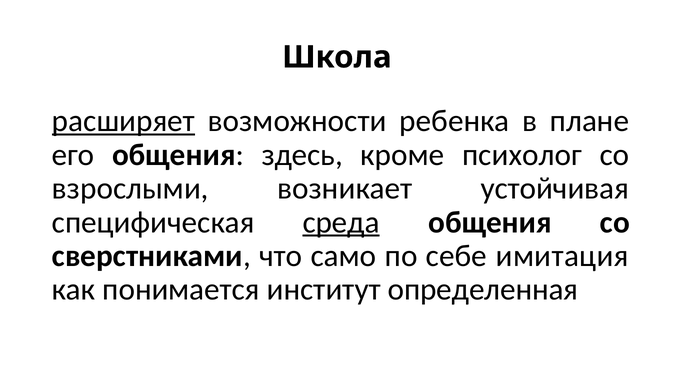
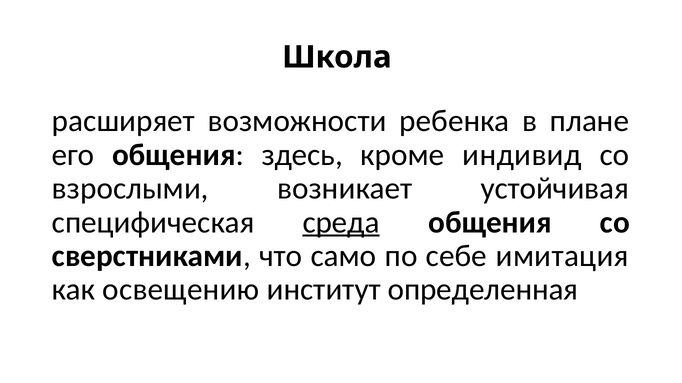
расширяет underline: present -> none (123, 121)
психолог: психолог -> индивид (522, 155)
понимается: понимается -> освещению (181, 290)
